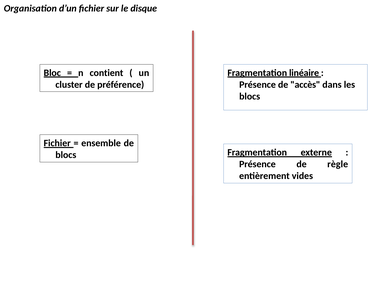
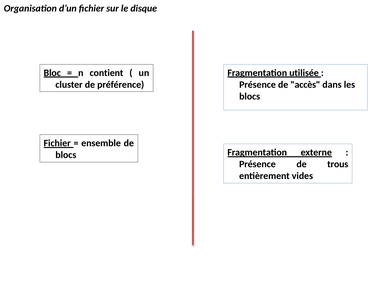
linéaire: linéaire -> utilisée (304, 73)
règle: règle -> trous (338, 164)
